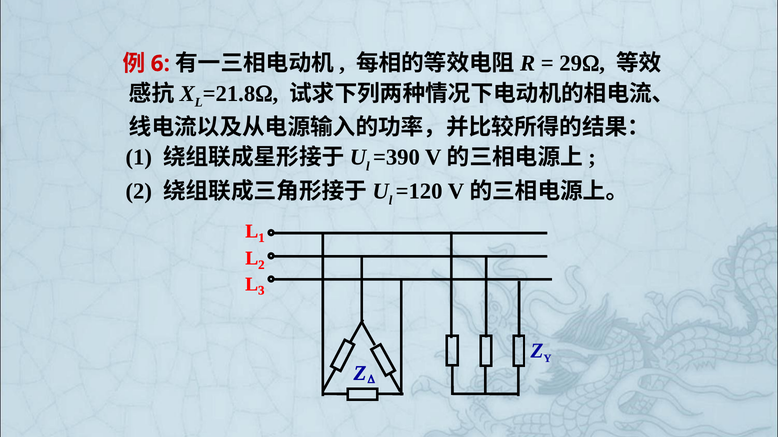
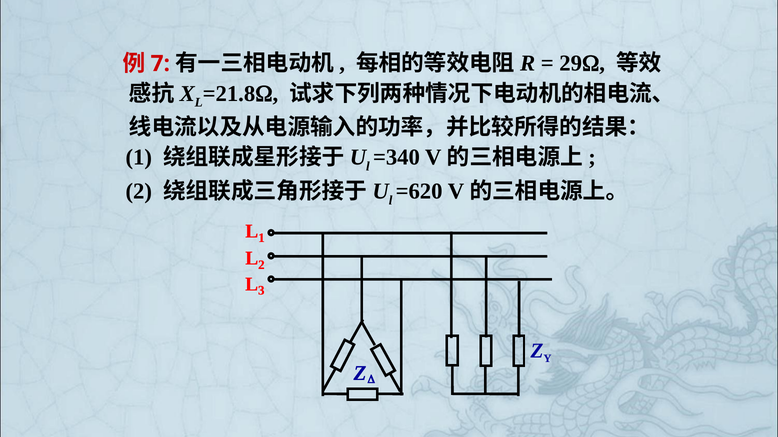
6: 6 -> 7 (160, 64)
=390: =390 -> =340 (396, 158)
=120: =120 -> =620 (419, 192)
